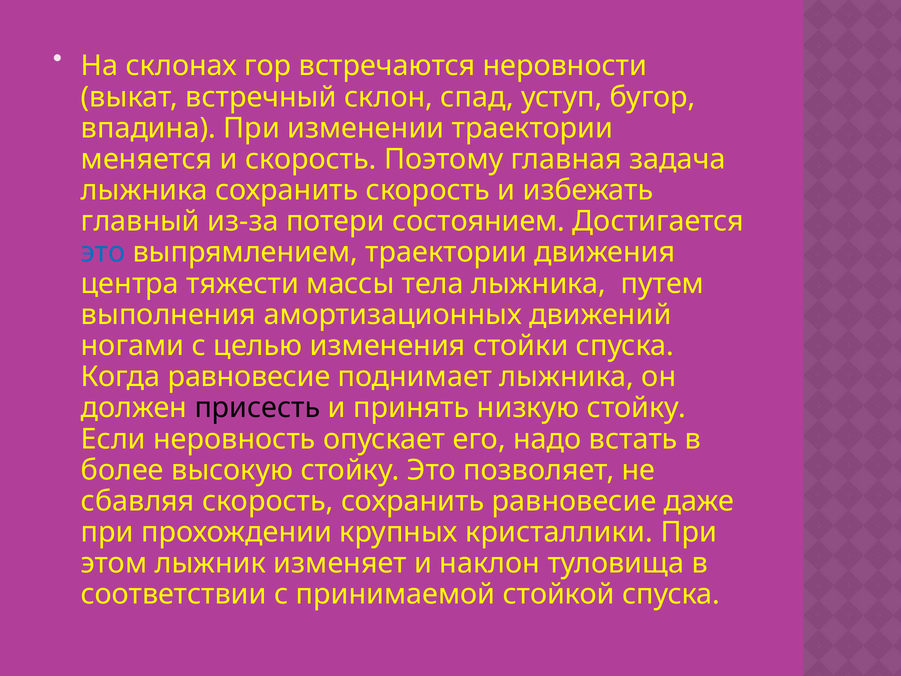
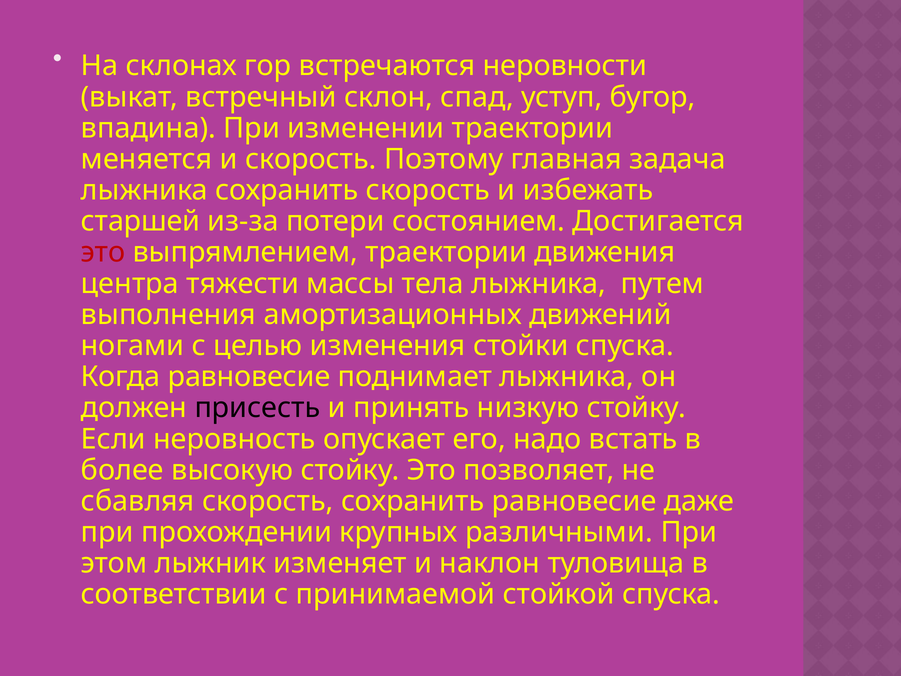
главный: главный -> старшей (140, 221)
это colour: blue -> red (103, 252)
кристаллики: кристаллики -> различными (559, 532)
